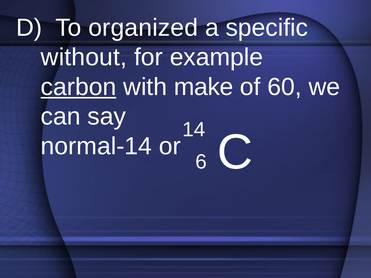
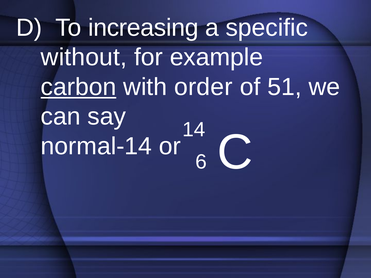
organized: organized -> increasing (143, 28)
make: make -> order (203, 87)
60: 60 -> 51 (285, 87)
